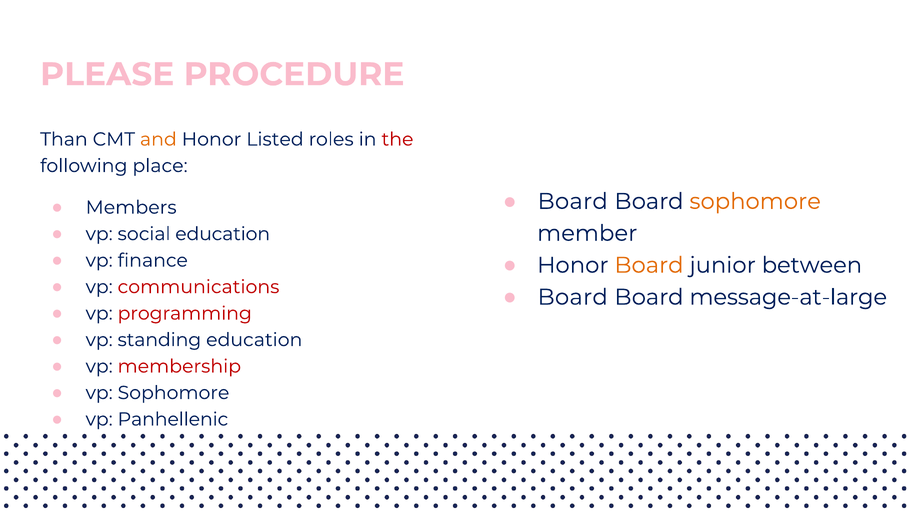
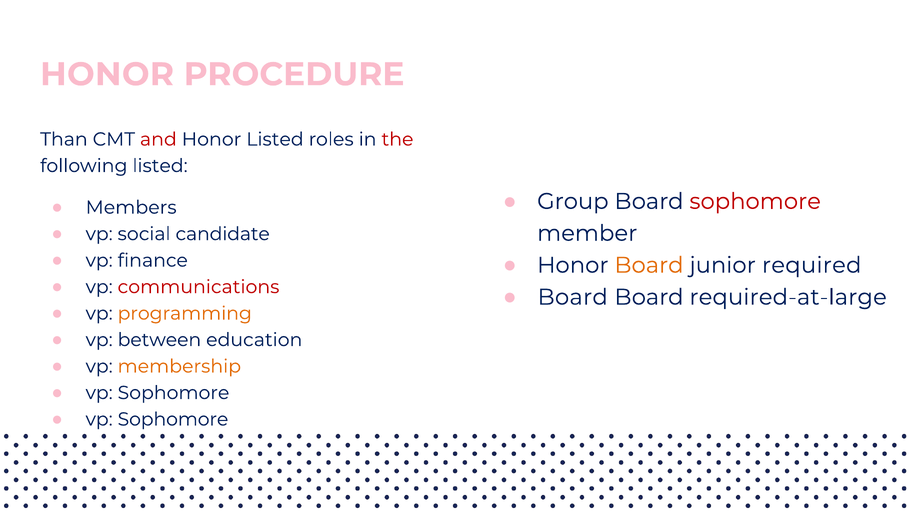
PLEASE: PLEASE -> HONOR (107, 74)
and colour: orange -> red (158, 139)
following place: place -> listed (160, 166)
Board: Board -> Group (573, 201)
sophomore colour: orange -> red (755, 201)
social education: education -> candidate (223, 234)
between: between -> required (812, 265)
message-at-large: message-at-large -> required-at-large (788, 297)
programming colour: red -> orange (185, 313)
standing: standing -> between (159, 340)
membership colour: red -> orange (179, 366)
Panhellenic: Panhellenic -> Sophomore (173, 419)
